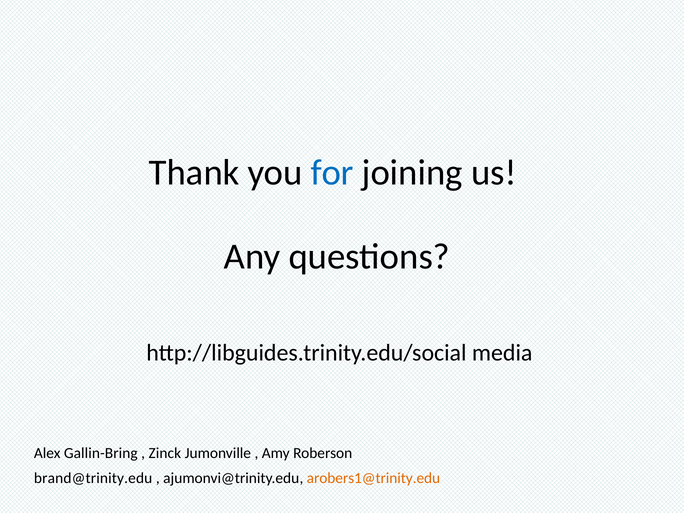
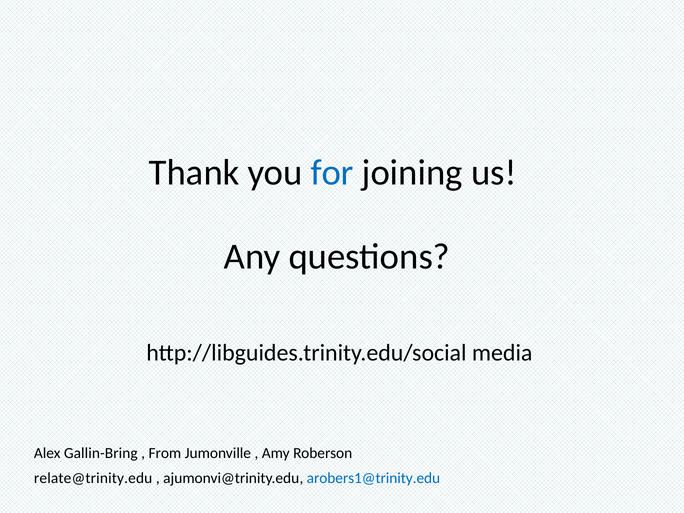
Zinck: Zinck -> From (165, 453)
brand@trinity.edu: brand@trinity.edu -> relate@trinity.edu (93, 478)
arobers1@trinity.edu colour: orange -> blue (373, 478)
